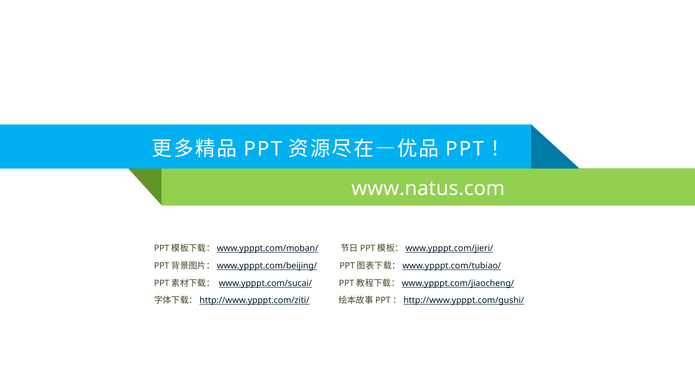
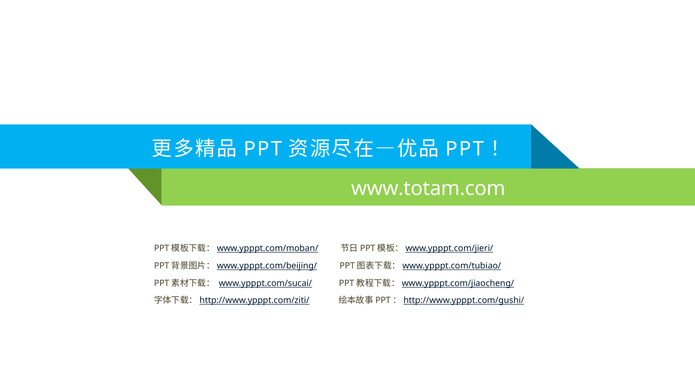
www.natus.com: www.natus.com -> www.totam.com (428, 188)
